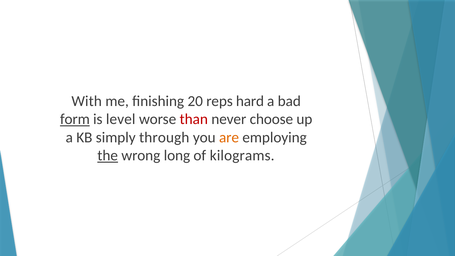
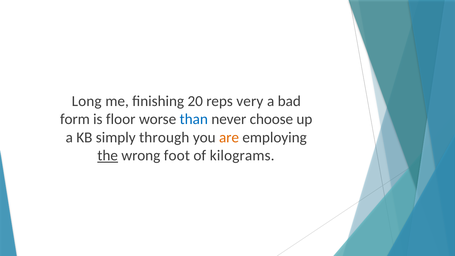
With: With -> Long (87, 101)
hard: hard -> very (250, 101)
form underline: present -> none (75, 119)
level: level -> floor (121, 119)
than colour: red -> blue (194, 119)
long: long -> foot (177, 156)
